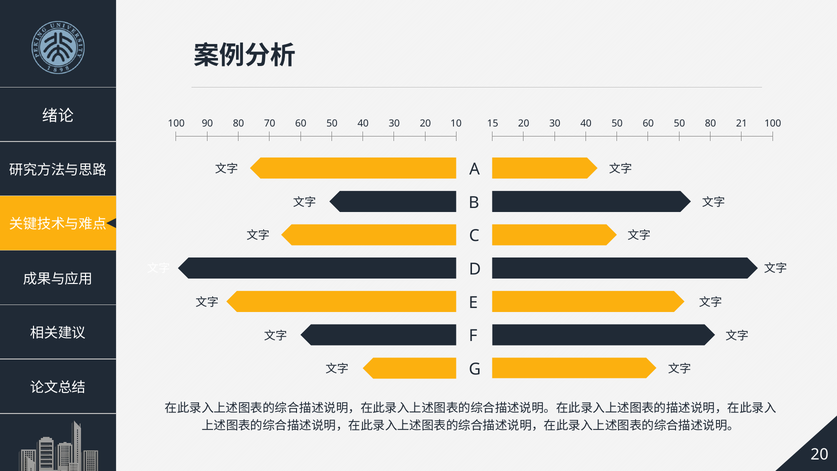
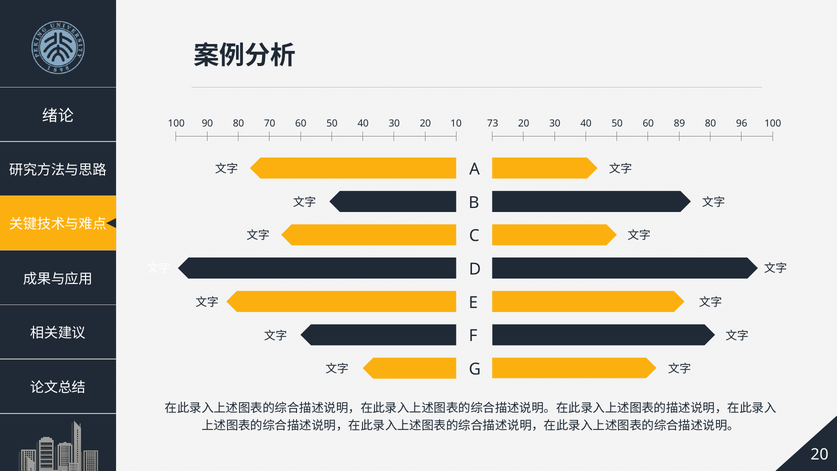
15: 15 -> 73 (493, 123)
60 50: 50 -> 89 (679, 123)
21: 21 -> 96 (742, 123)
